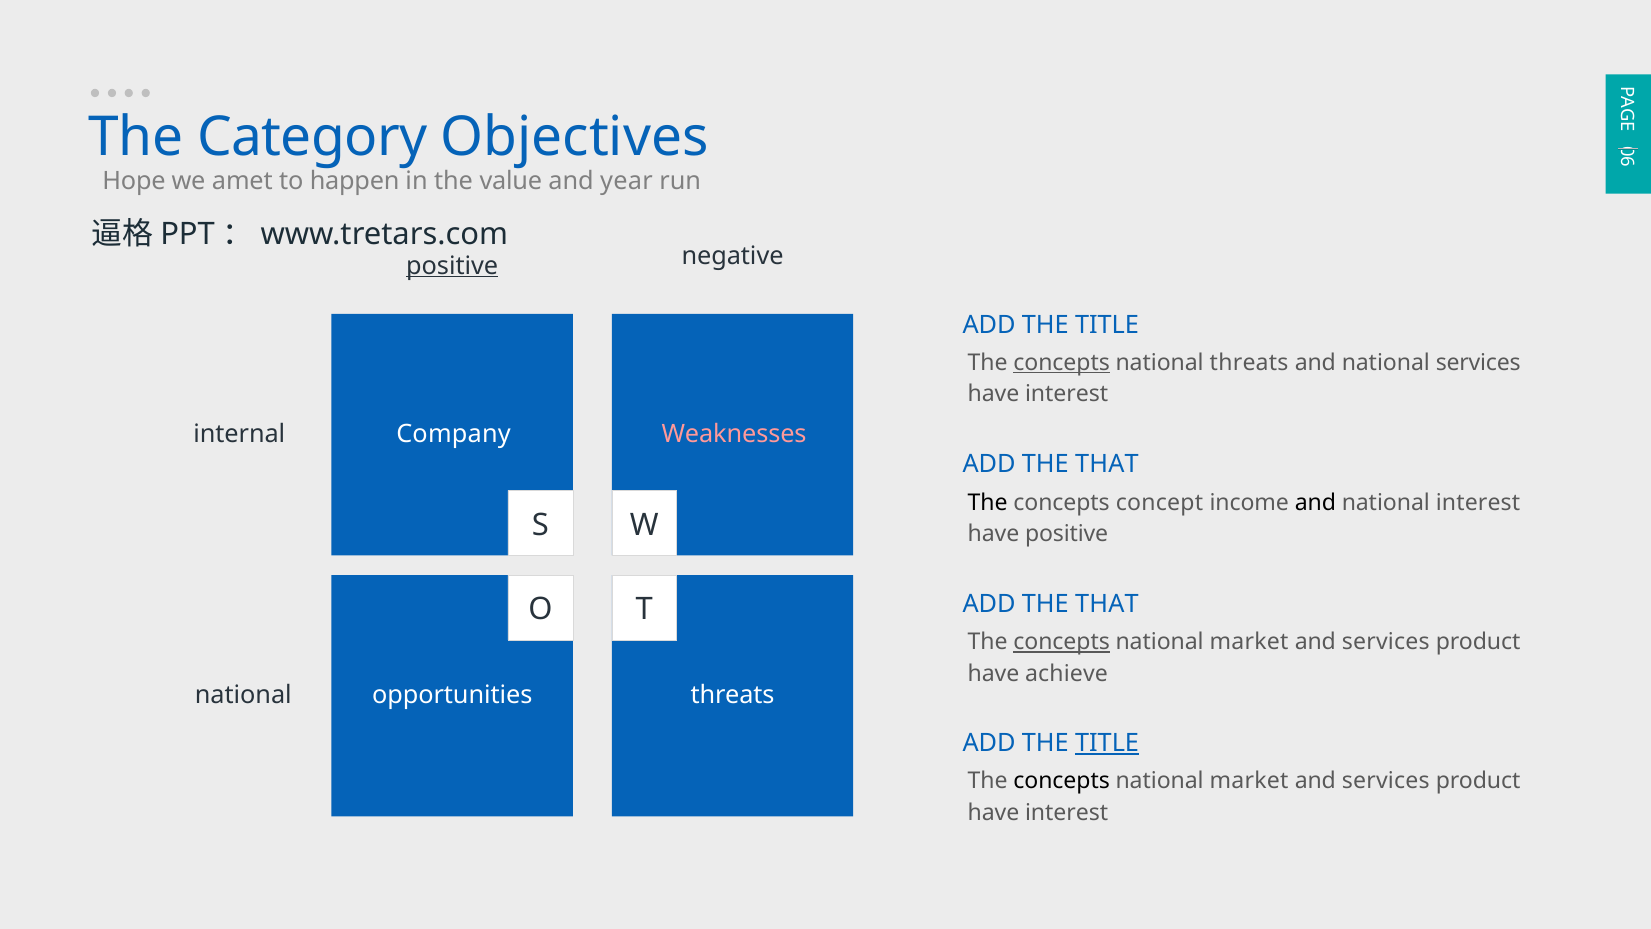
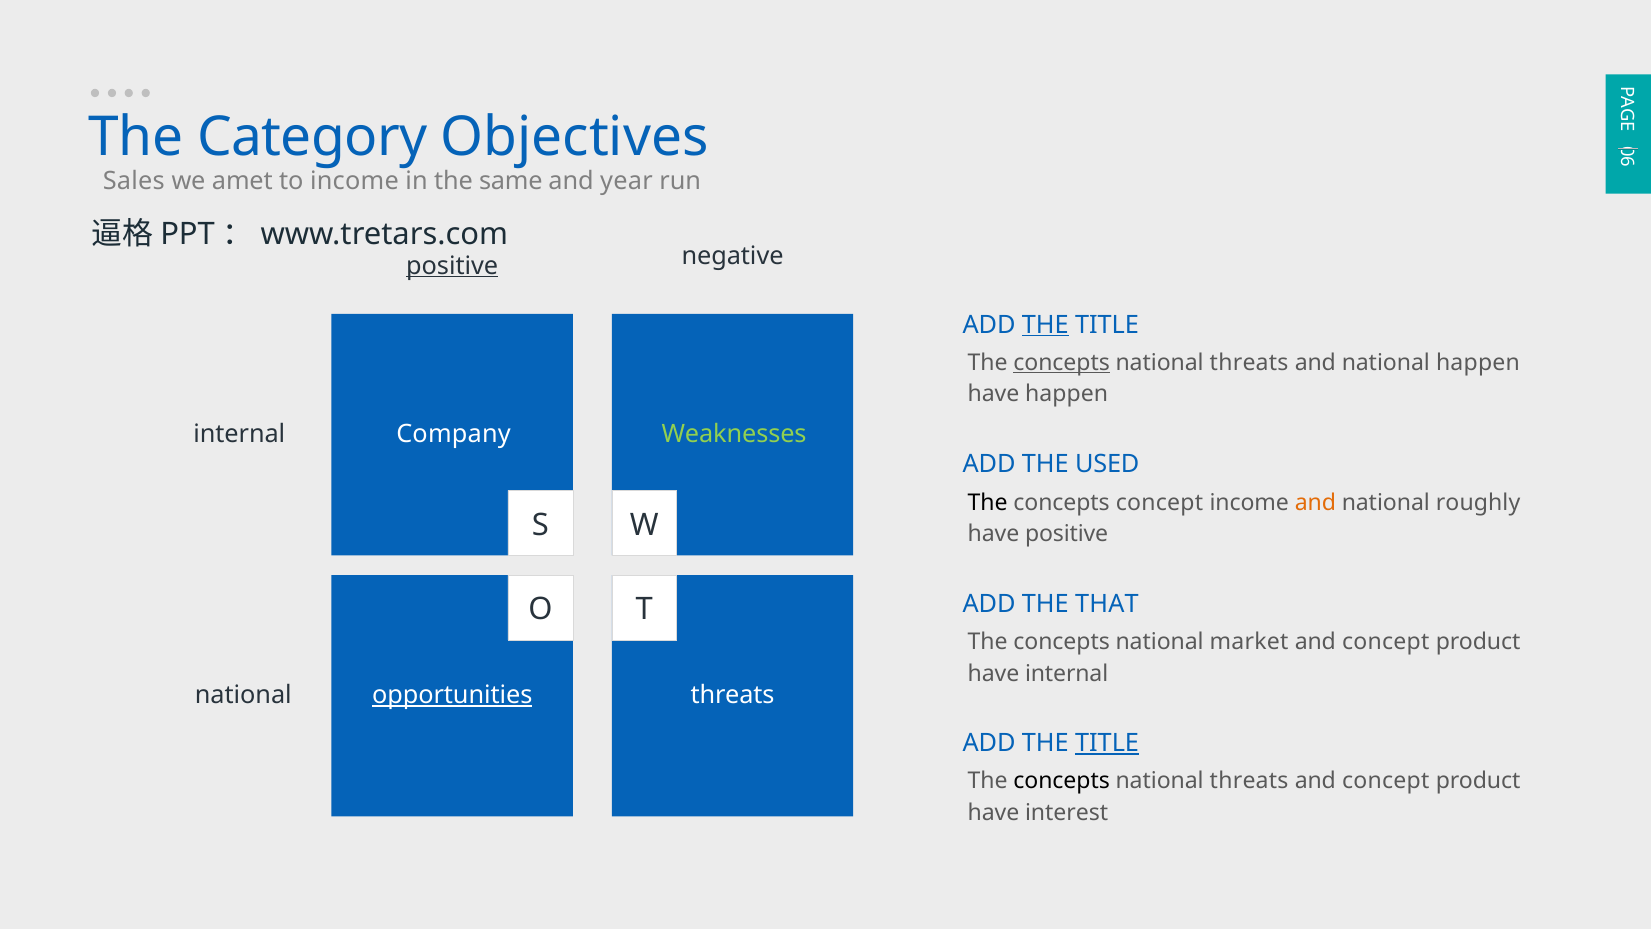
Hope: Hope -> Sales (134, 181)
to happen: happen -> income (354, 181)
value: value -> same (511, 181)
THE underline: none -> present (1045, 325)
national services: services -> happen (1478, 363)
interest: interest -> happen (1067, 394)
Weaknesses colour: pink -> light green (734, 434)
THAT: THAT -> USED (1107, 464)
and colour: black -> orange (1315, 502)
national interest: interest -> roughly (1478, 502)
concepts underline: present -> none (1062, 642)
services: services -> concept (1386, 642)
have achieve: achieve -> internal (1067, 673)
opportunities underline: none -> present (452, 695)
market: market -> threats (1249, 781)
services: services -> concept (1386, 781)
